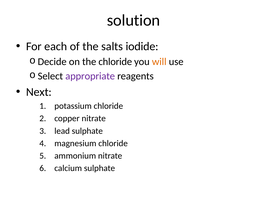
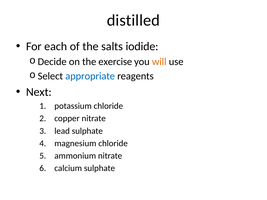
solution: solution -> distilled (133, 20)
the chloride: chloride -> exercise (115, 62)
appropriate colour: purple -> blue (90, 76)
